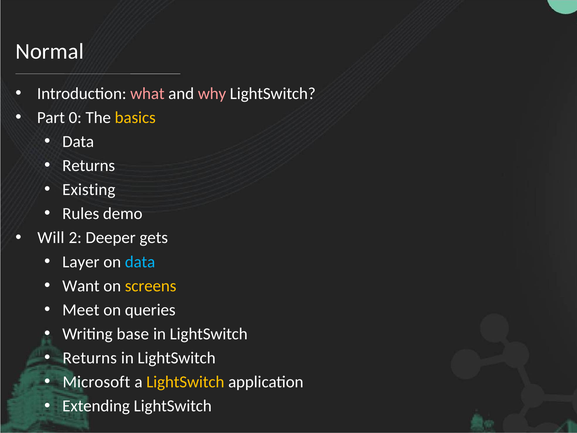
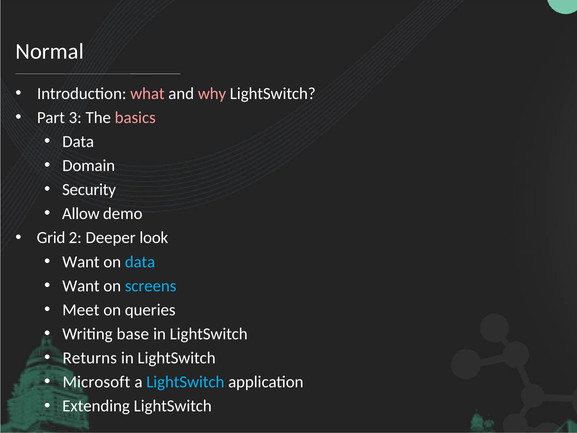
0: 0 -> 3 (75, 117)
basics colour: yellow -> pink (135, 117)
Returns: Returns -> Domain (89, 166)
Existing: Existing -> Security (89, 190)
Rules: Rules -> Allow (81, 214)
Will: Will -> Grid (51, 238)
gets: gets -> look (154, 238)
Layer: Layer -> Want (81, 262)
screens colour: yellow -> light blue (151, 286)
LightSwitch colour: yellow -> light blue (185, 382)
